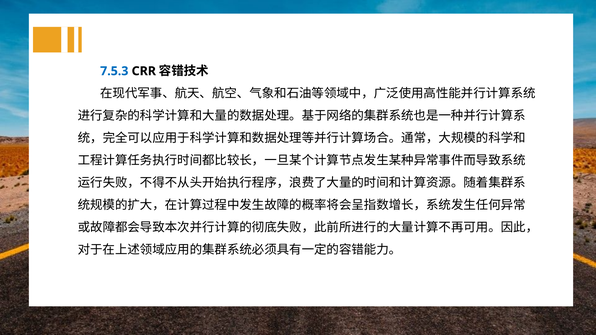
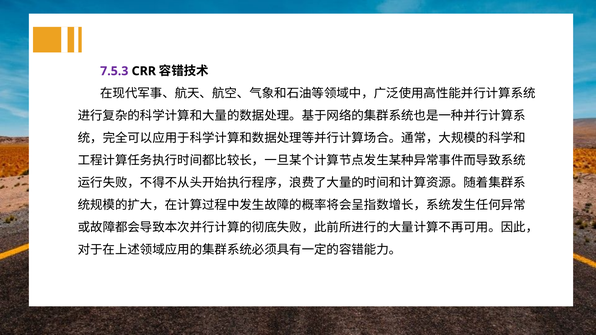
7.5.3 colour: blue -> purple (114, 71)
